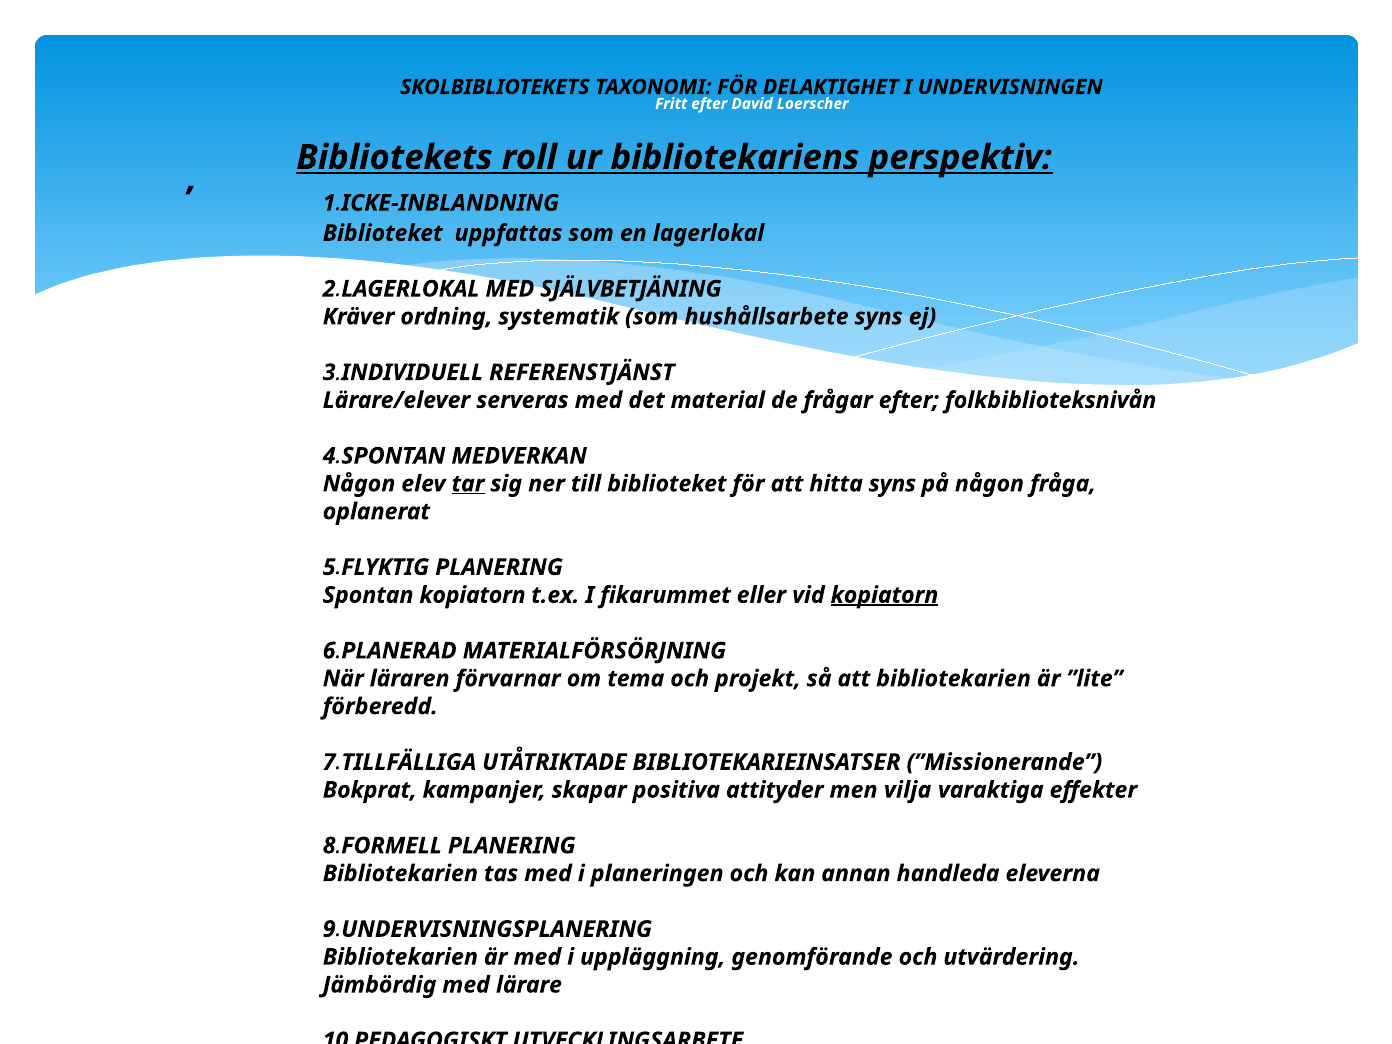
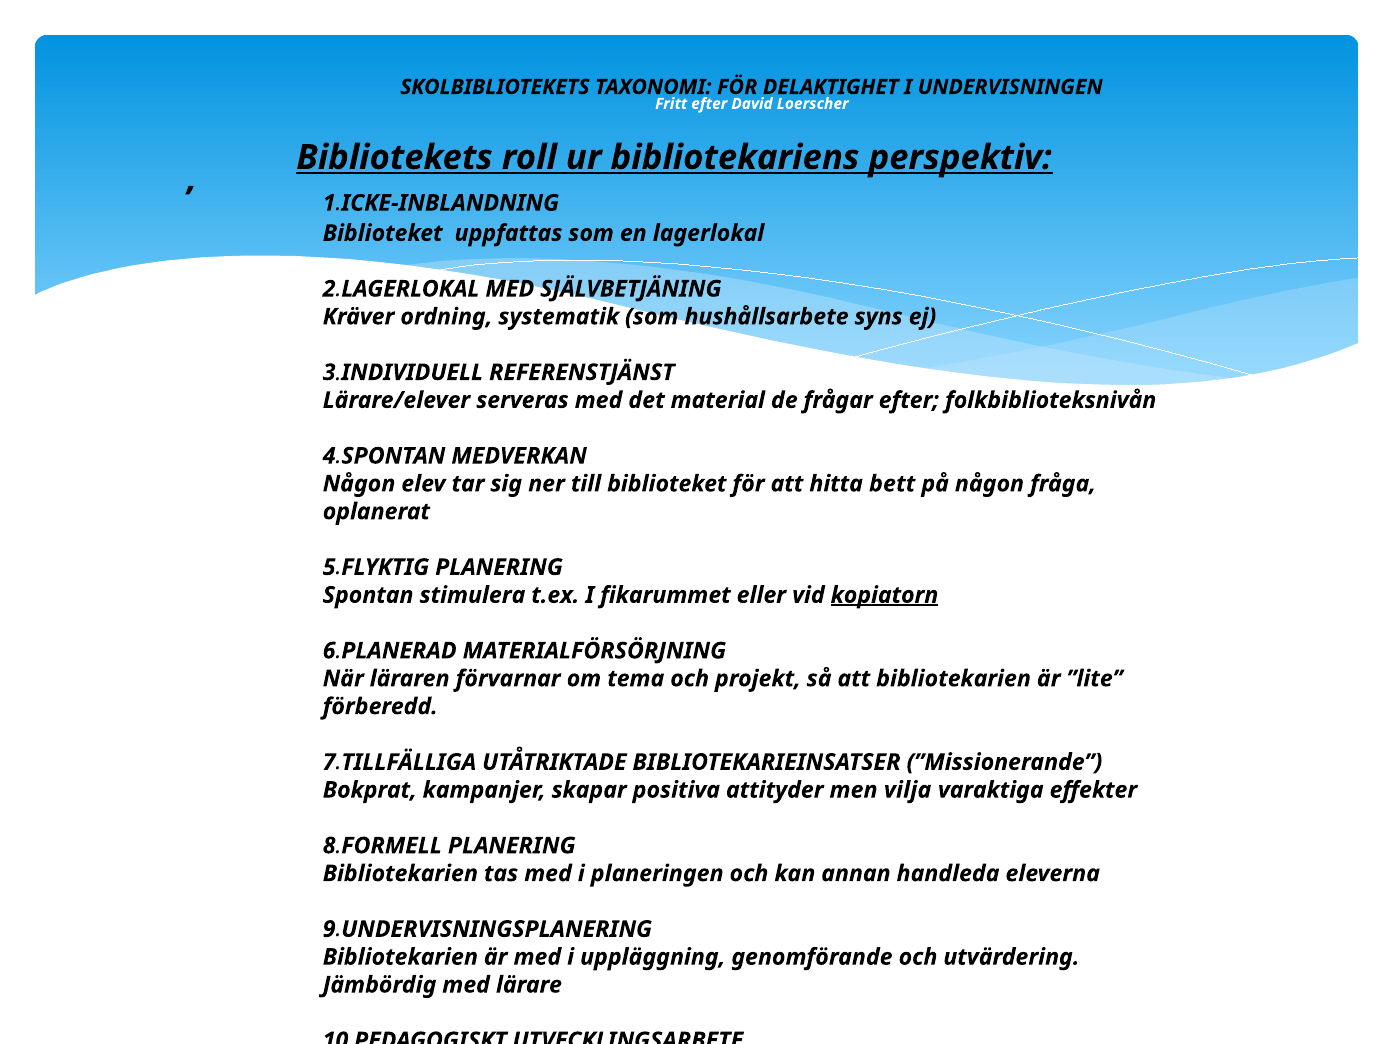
tar underline: present -> none (468, 484)
hitta syns: syns -> bett (892, 484)
Spontan kopiatorn: kopiatorn -> stimulera (472, 595)
